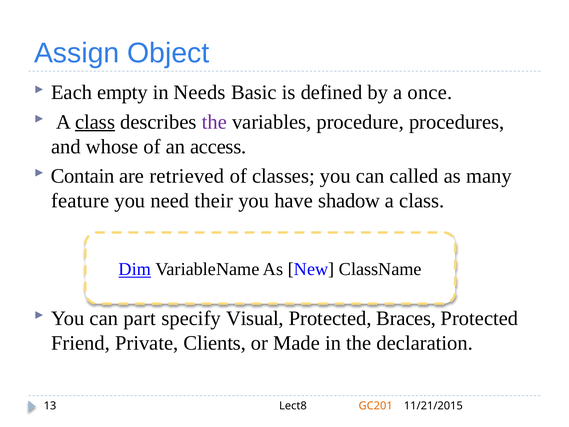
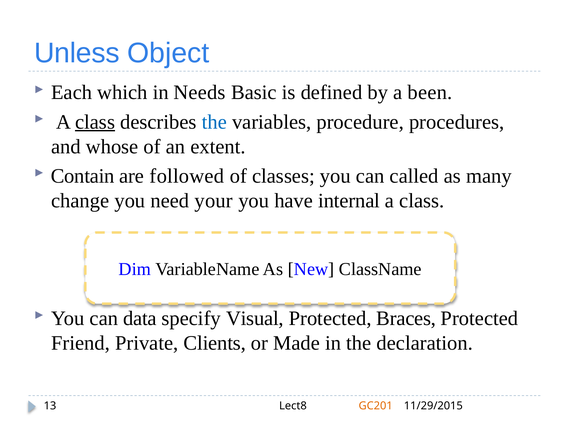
Assign: Assign -> Unless (77, 53)
empty: empty -> which (122, 92)
once: once -> been (430, 92)
the colour: purple -> blue (214, 122)
access: access -> extent (218, 146)
retrieved: retrieved -> followed (187, 176)
feature: feature -> change (80, 201)
their: their -> your (214, 201)
shadow: shadow -> internal (349, 201)
Dim underline: present -> none (135, 269)
part: part -> data (140, 318)
11/21/2015: 11/21/2015 -> 11/29/2015 (433, 406)
